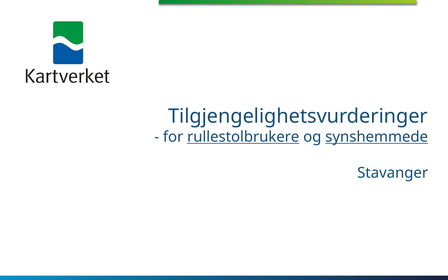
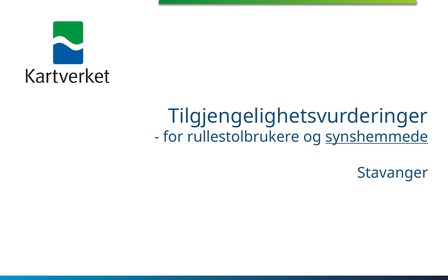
rullestolbrukere underline: present -> none (243, 137)
